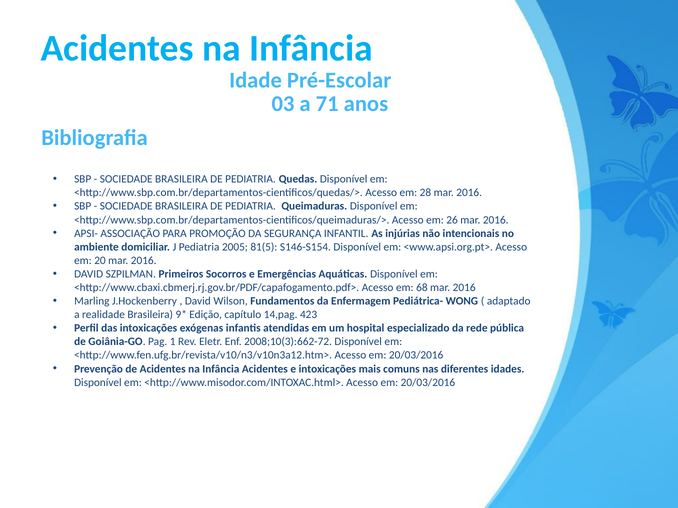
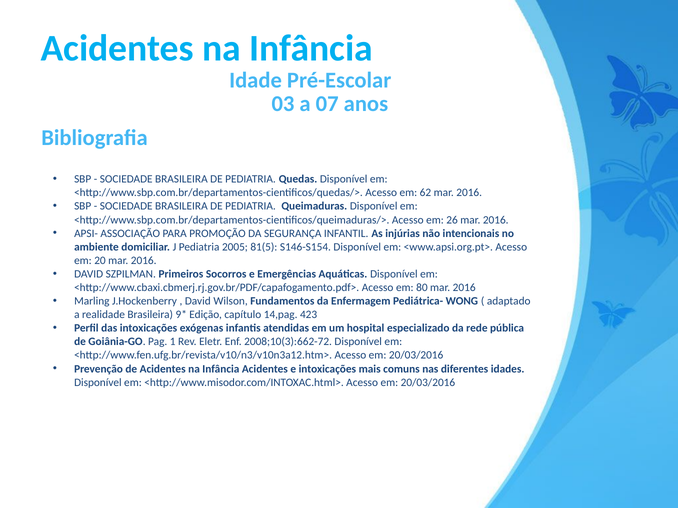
71: 71 -> 07 (327, 104)
28: 28 -> 62 (425, 193)
68: 68 -> 80 (422, 288)
